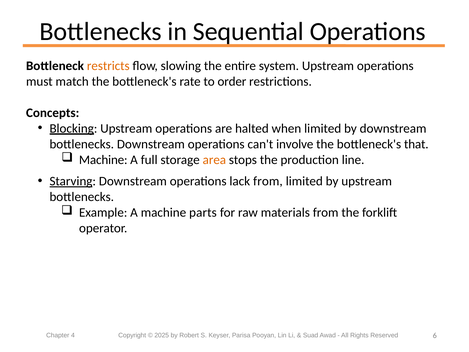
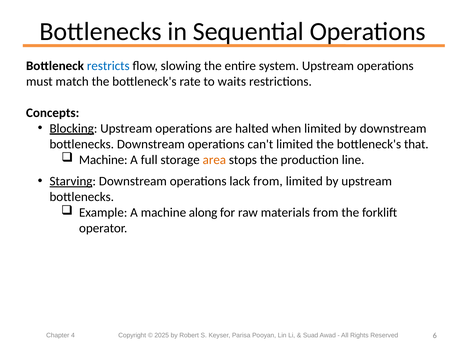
restricts colour: orange -> blue (108, 66)
order: order -> waits (232, 81)
can't involve: involve -> limited (295, 144)
parts: parts -> along (203, 212)
